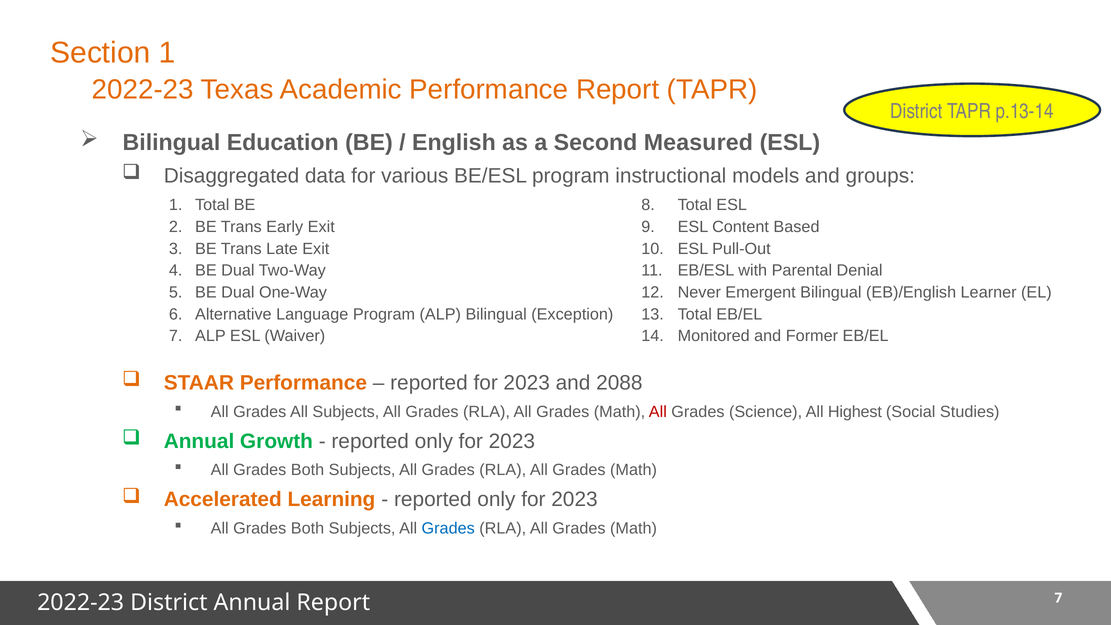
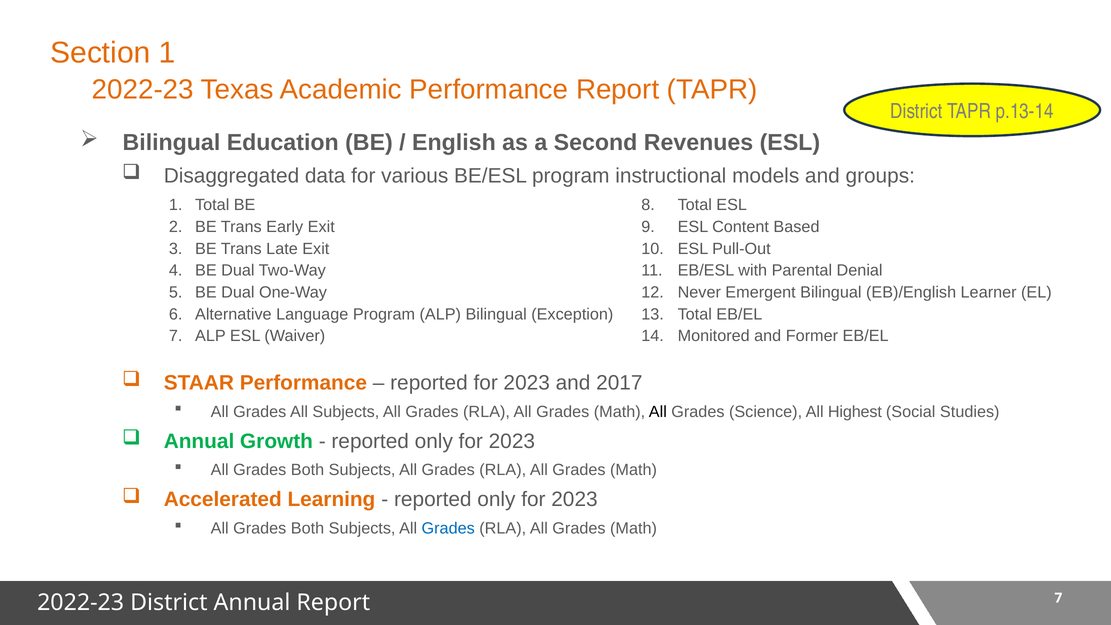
Measured: Measured -> Revenues (698, 143)
2088: 2088 -> 2017 (619, 383)
All colour: red -> black (658, 412)
